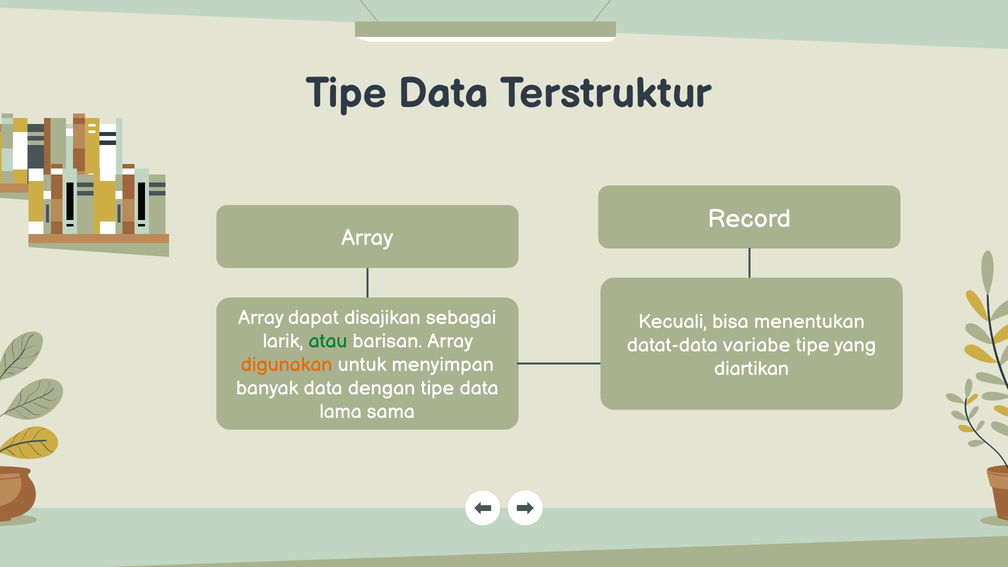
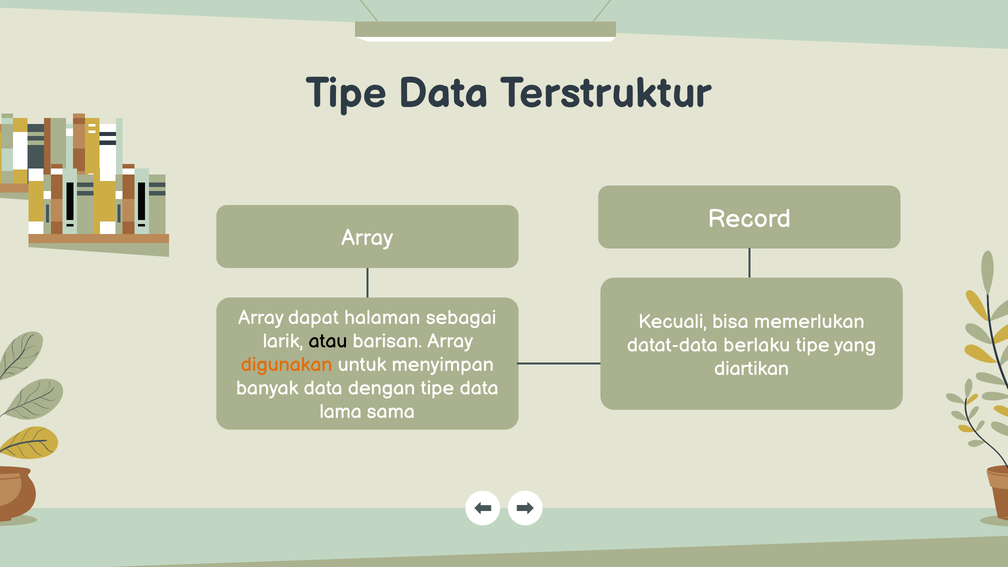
disajikan: disajikan -> halaman (382, 318)
menentukan: menentukan -> memerlukan (809, 322)
atau colour: green -> black (328, 341)
variabe: variabe -> berlaku (757, 345)
